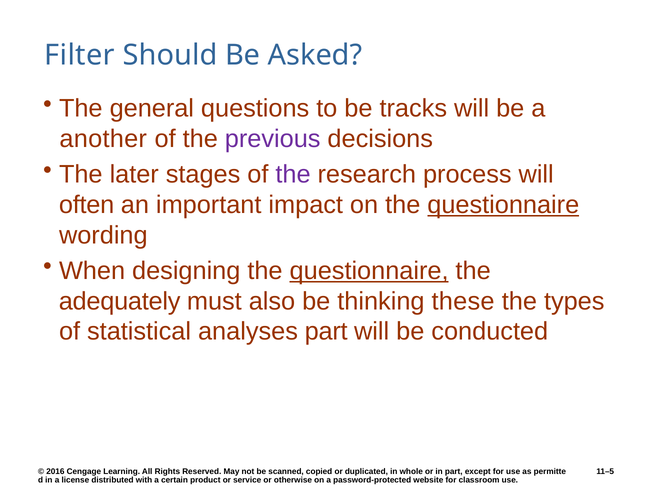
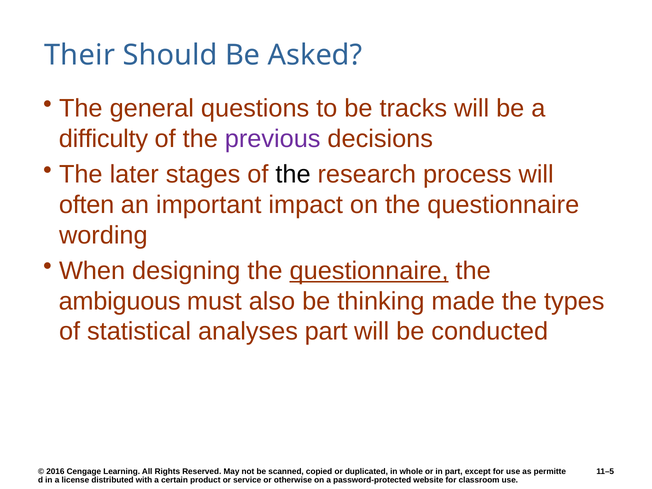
Filter: Filter -> Their (80, 55)
another: another -> difficulty (103, 139)
the colour: purple -> black (293, 174)
questionnaire underline: present -> none (503, 205)
adequately: adequately -> ambiguous (120, 301)
these: these -> made (463, 301)
